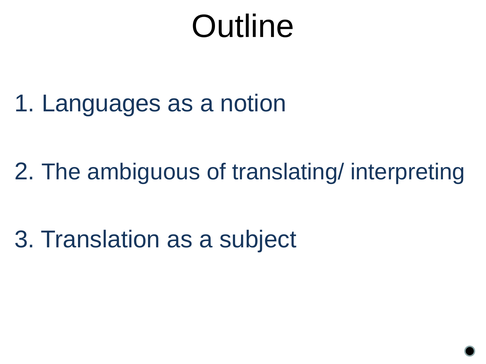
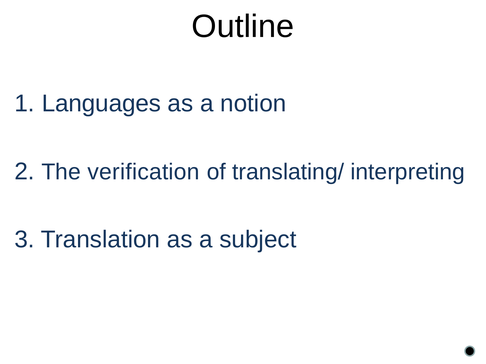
ambiguous: ambiguous -> verification (144, 172)
